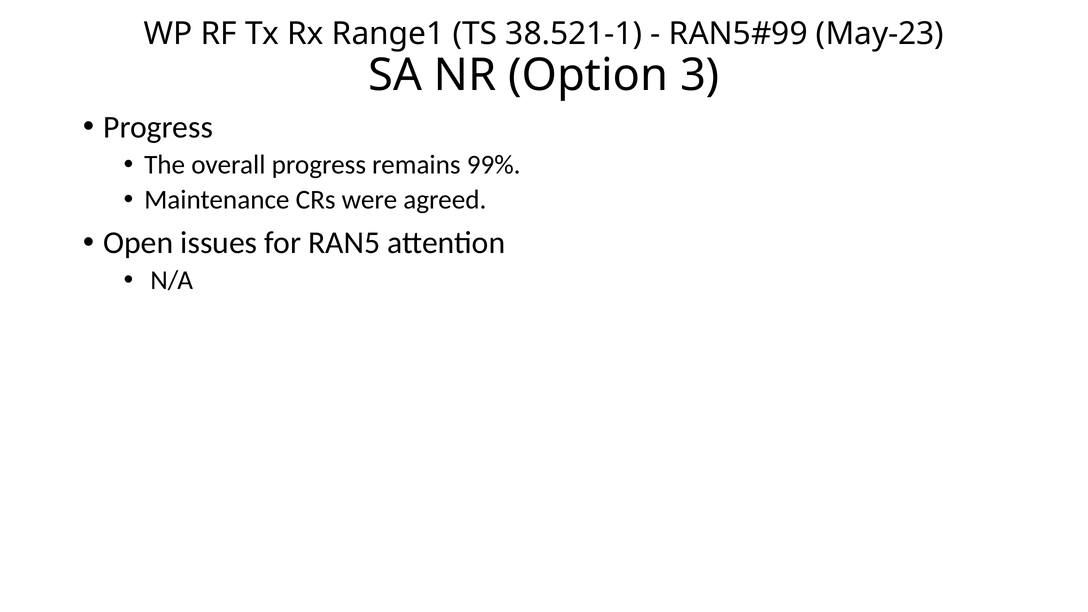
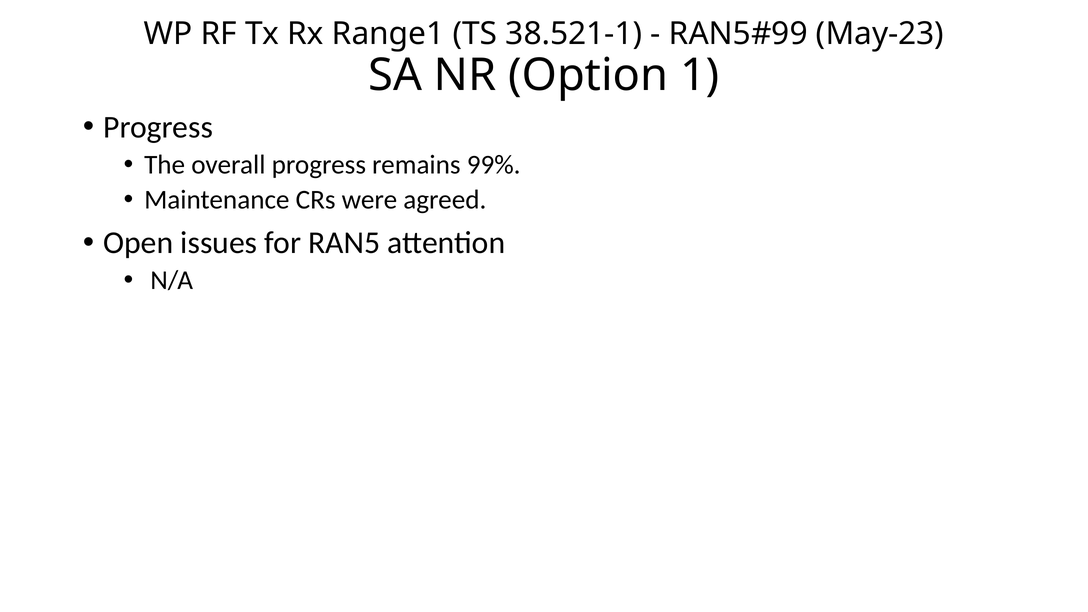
3: 3 -> 1 (700, 75)
